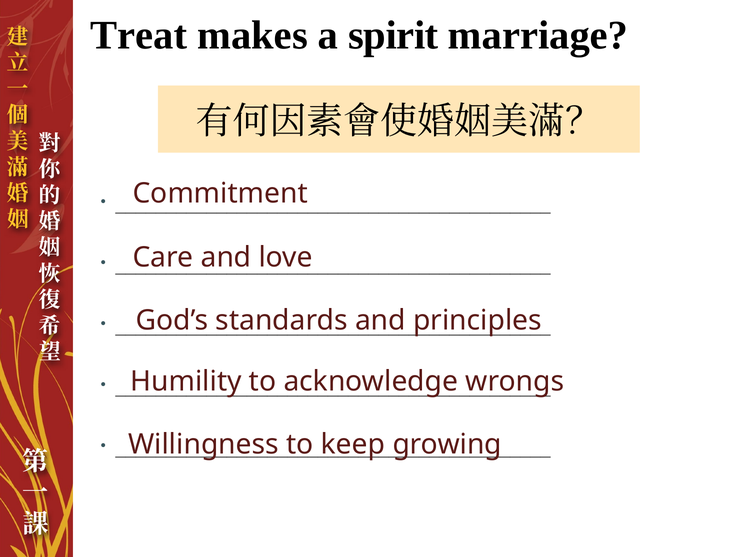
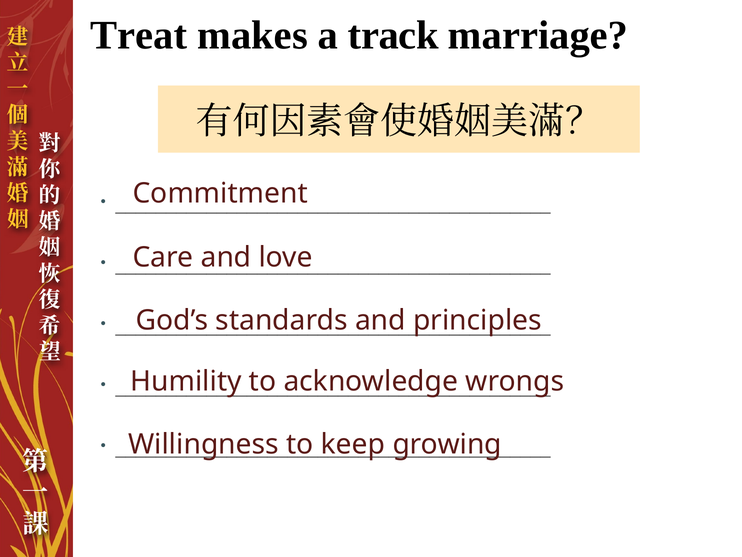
spirit: spirit -> track (393, 35)
